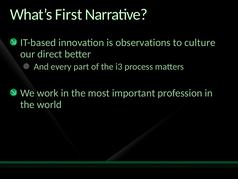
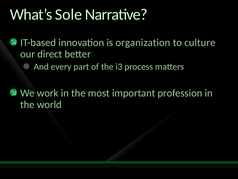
First: First -> Sole (69, 14)
observations: observations -> organization (143, 42)
